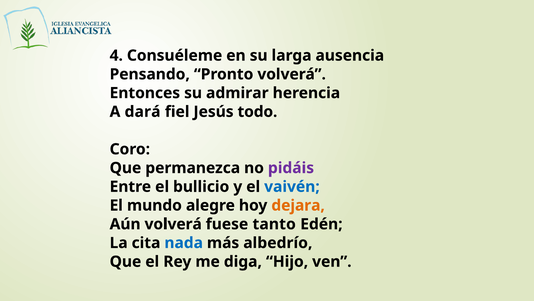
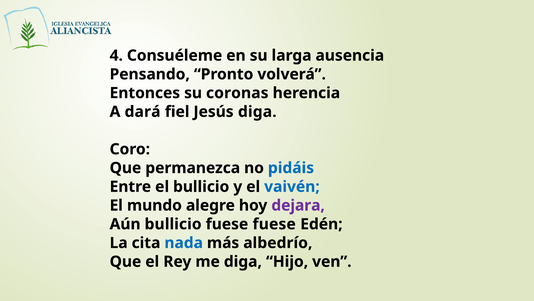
admirar: admirar -> coronas (237, 93)
Jesús todo: todo -> diga (257, 112)
pidáis colour: purple -> blue (291, 168)
dejara colour: orange -> purple (298, 205)
Aún volverá: volverá -> bullicio (173, 224)
fuese tanto: tanto -> fuese (274, 224)
